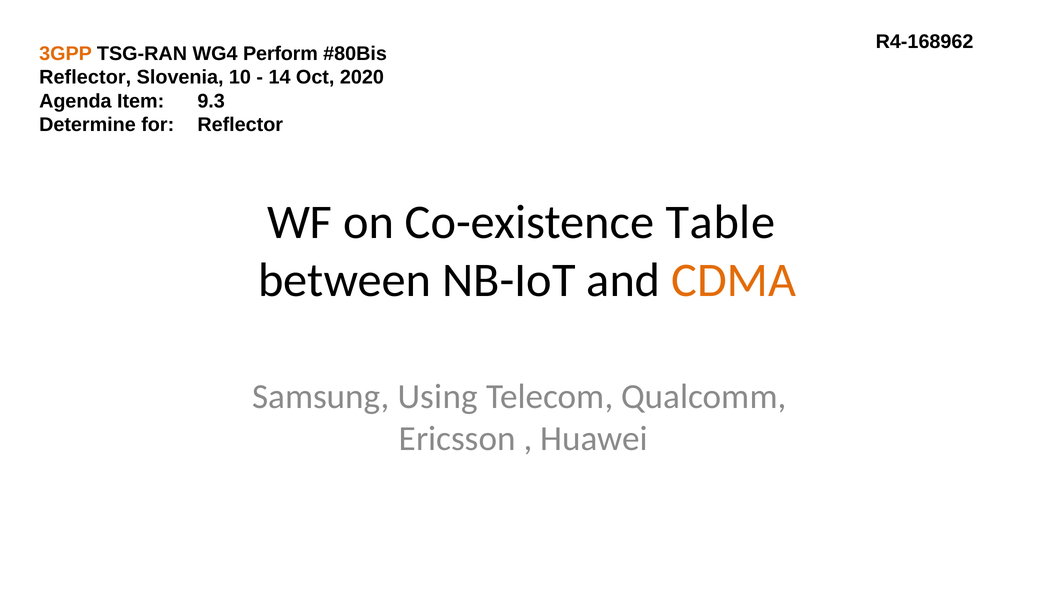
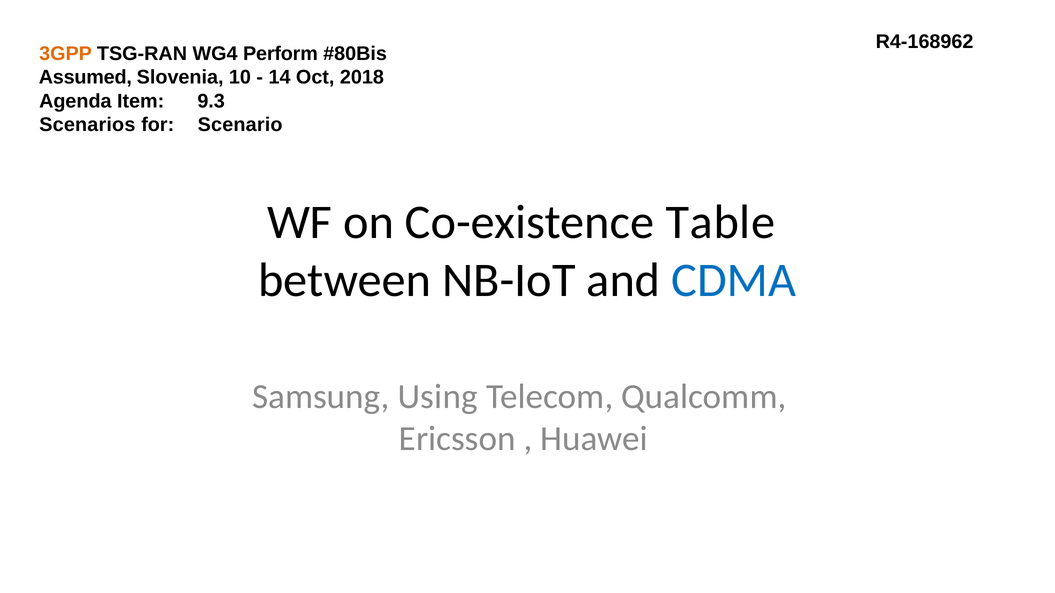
Reflector: Reflector -> Assumed (85, 77)
2020: 2020 -> 2018 (362, 77)
Determine: Determine -> Scenarios (87, 125)
for Reflector: Reflector -> Scenario (240, 125)
CDMA colour: orange -> blue (734, 280)
